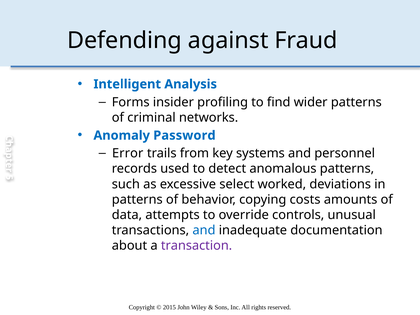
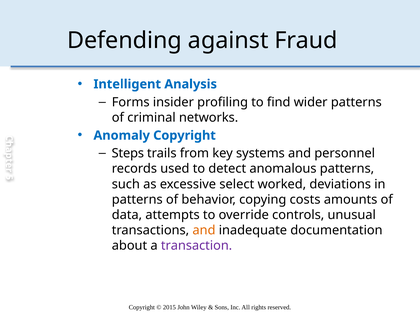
Anomaly Password: Password -> Copyright (185, 135)
Error: Error -> Steps (128, 153)
and colour: blue -> orange (204, 230)
